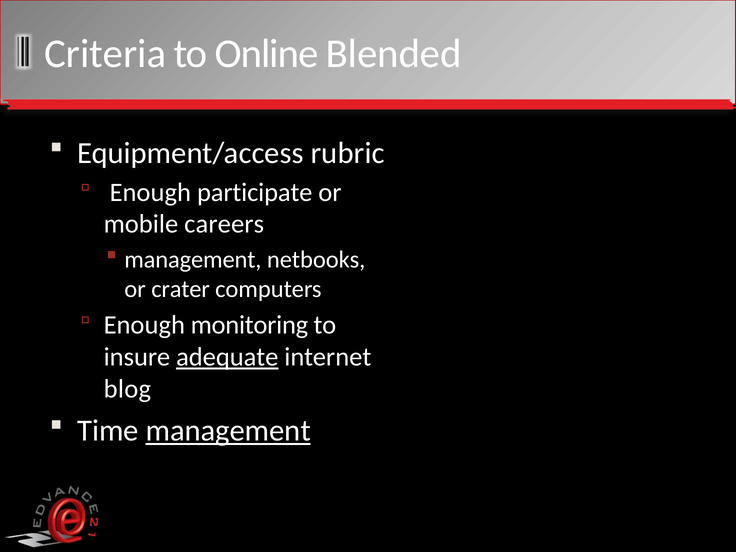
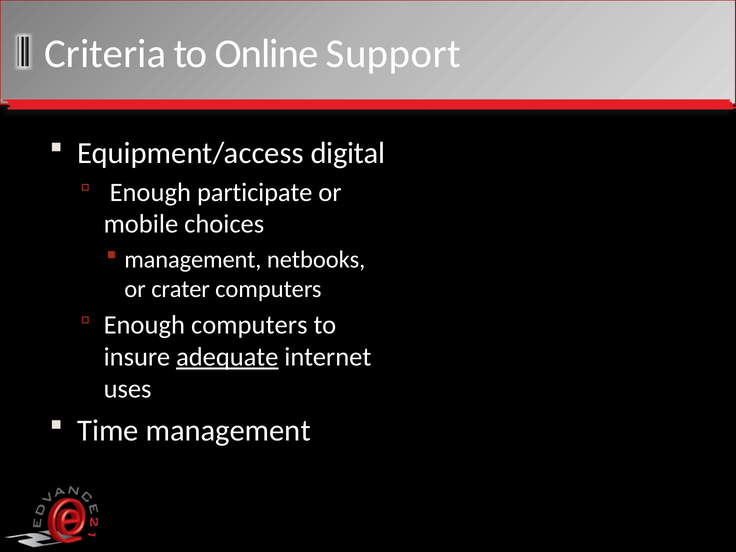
Blended: Blended -> Support (393, 54)
rubric: rubric -> digital (348, 153)
careers: careers -> choices (224, 224)
Enough monitoring: monitoring -> computers (249, 325)
blog: blog -> uses (128, 389)
management underline: present -> none (228, 431)
